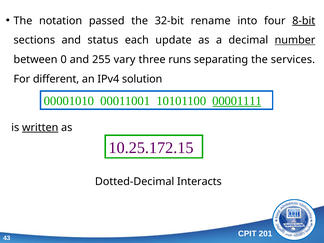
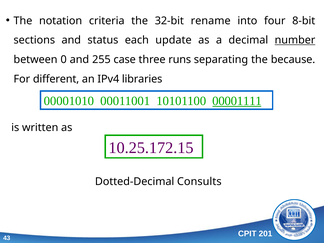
passed: passed -> criteria (107, 21)
8-bit underline: present -> none (304, 21)
vary: vary -> case (125, 60)
services: services -> because (293, 60)
solution: solution -> libraries (142, 79)
written underline: present -> none (40, 127)
Interacts: Interacts -> Consults (199, 182)
